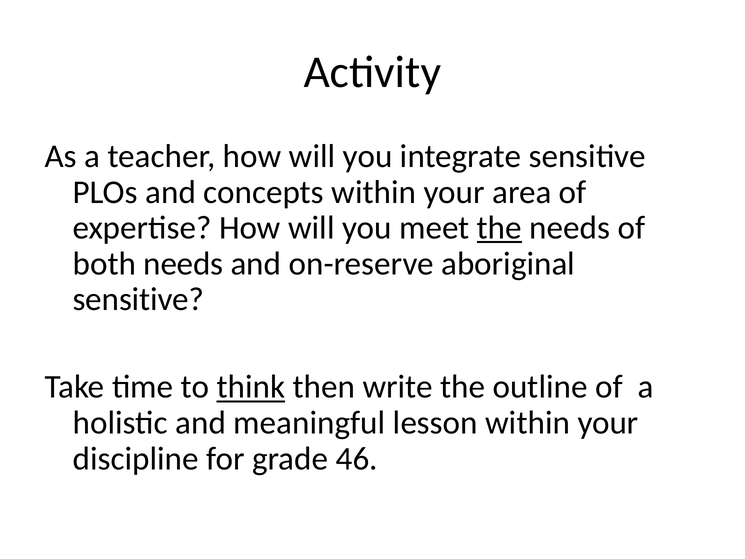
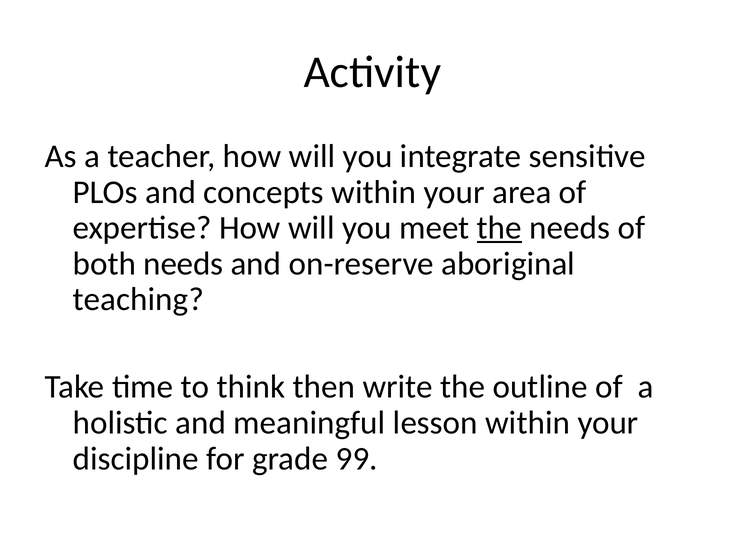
sensitive: sensitive -> teaching (138, 299)
think underline: present -> none (251, 387)
46: 46 -> 99 (357, 458)
